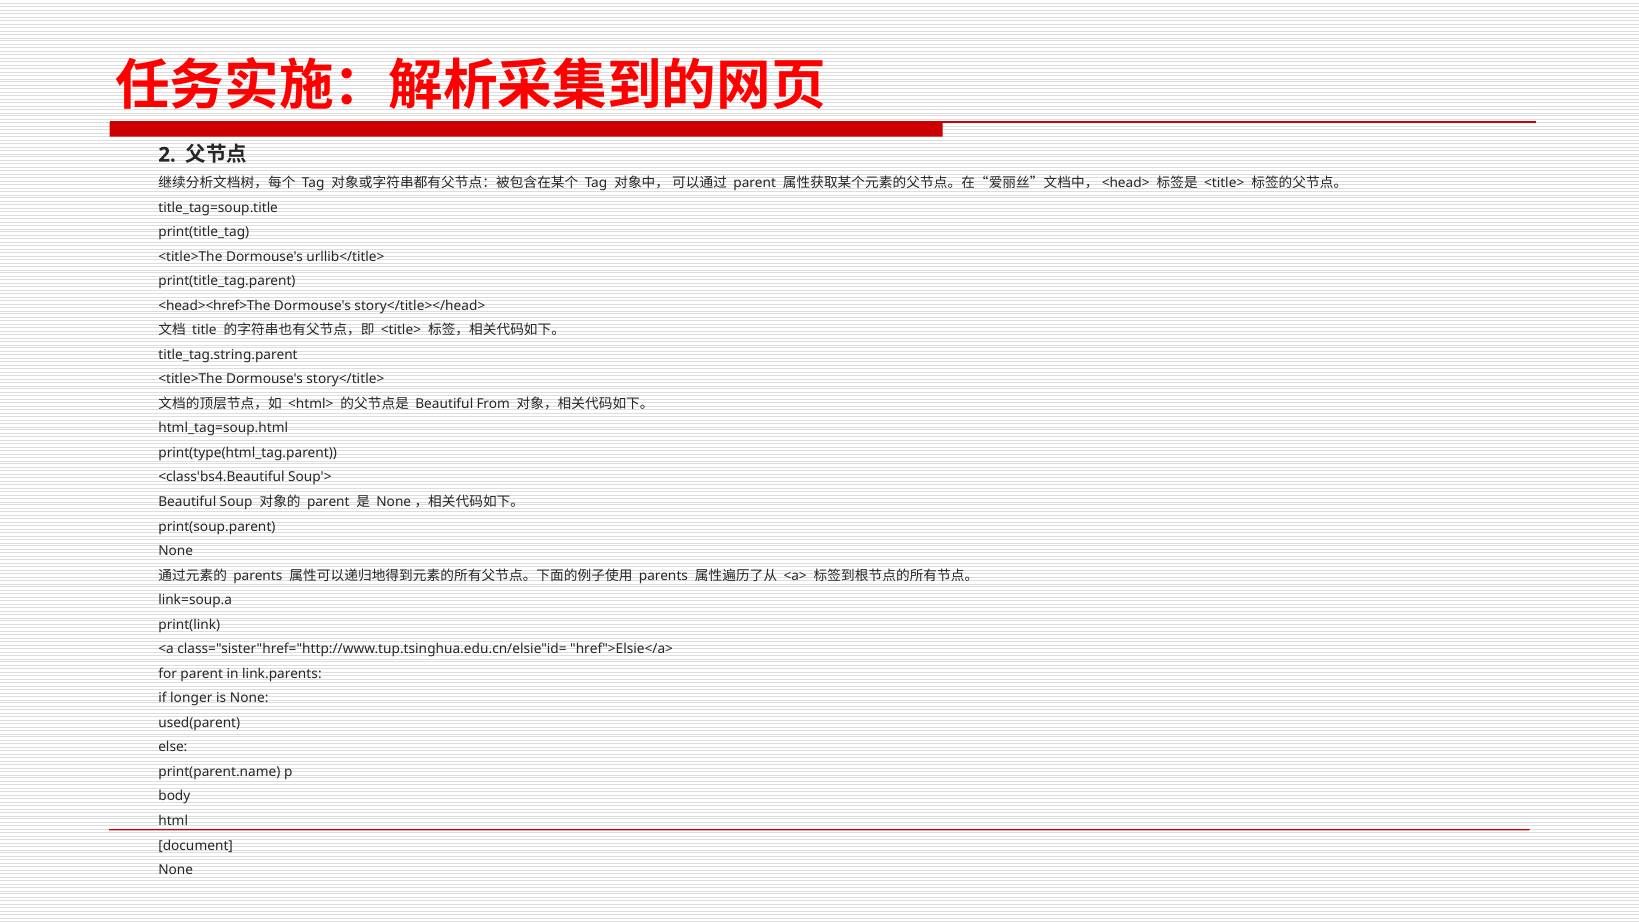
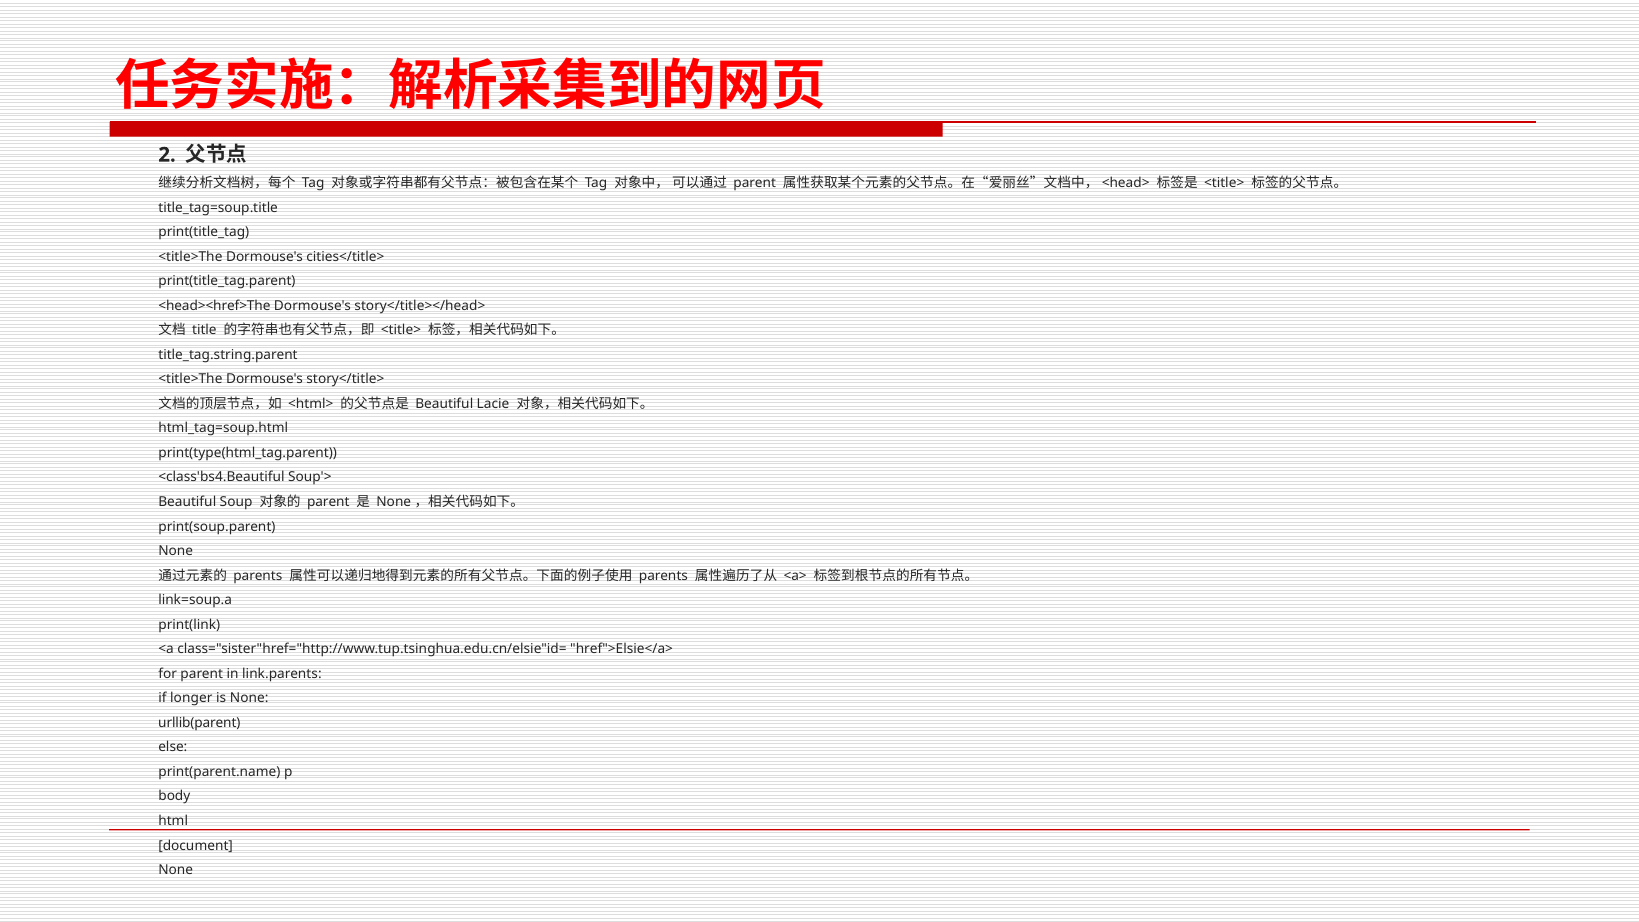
urllib</title>: urllib</title> -> cities</title> (345, 257)
From: From -> Lacie (493, 404)
used(parent: used(parent -> urllib(parent (199, 723)
